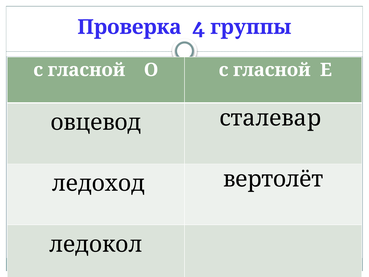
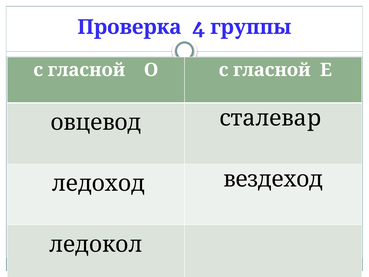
вертолёт: вертолёт -> вездеход (273, 179)
